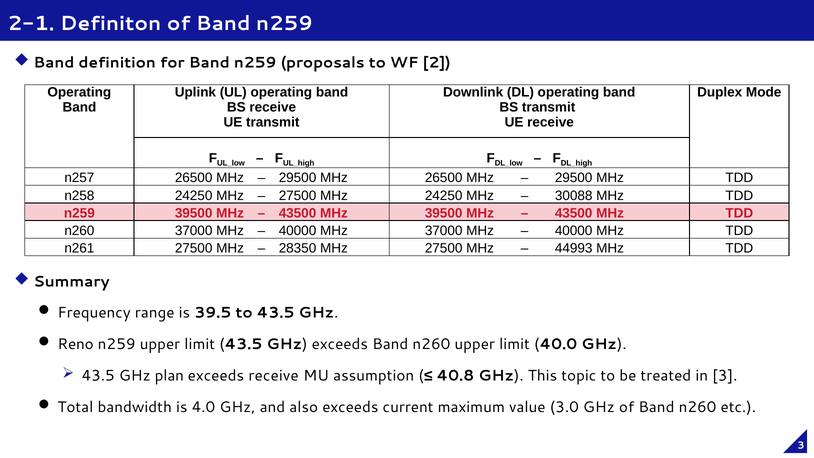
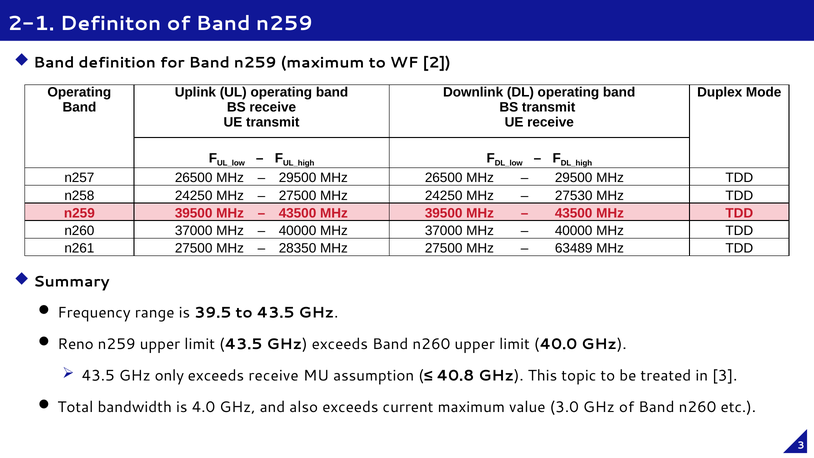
n259 proposals: proposals -> maximum (323, 62)
30088: 30088 -> 27530 (574, 196)
44993: 44993 -> 63489 (574, 248)
plan: plan -> only (169, 376)
